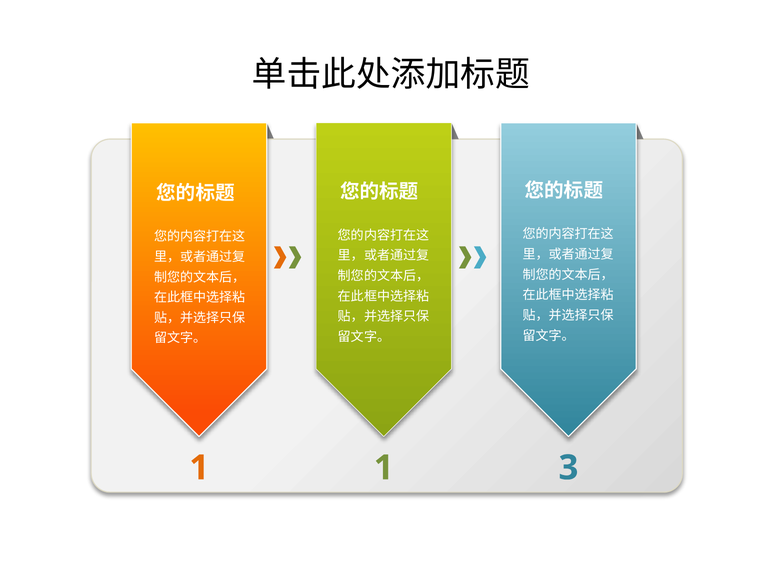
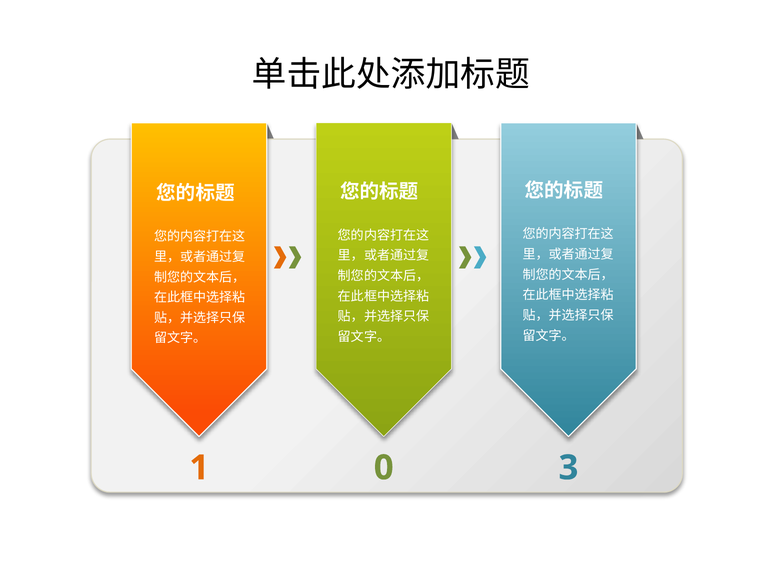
1 1: 1 -> 0 (384, 468)
